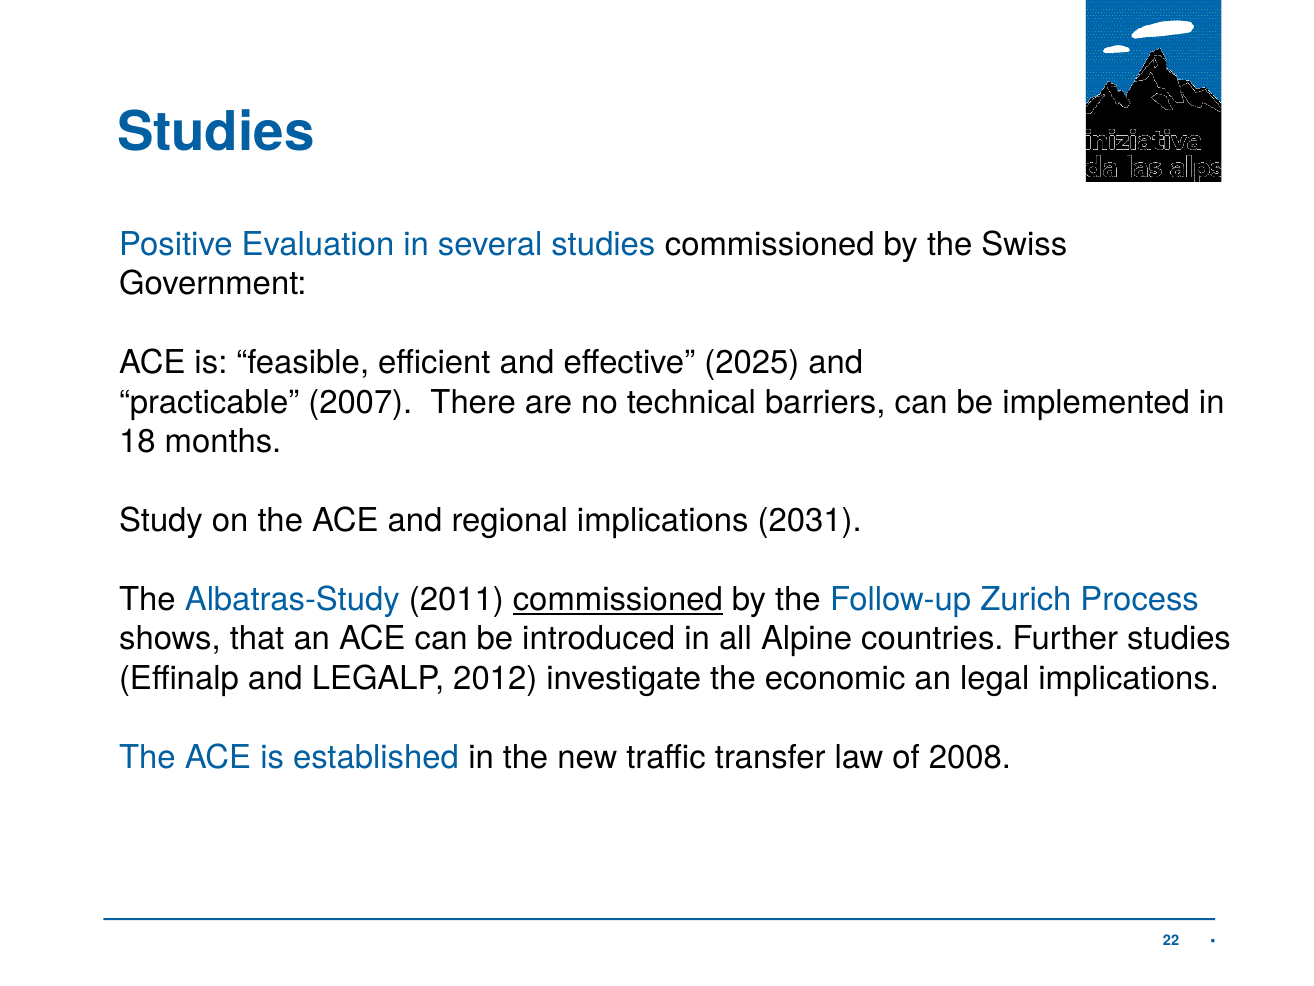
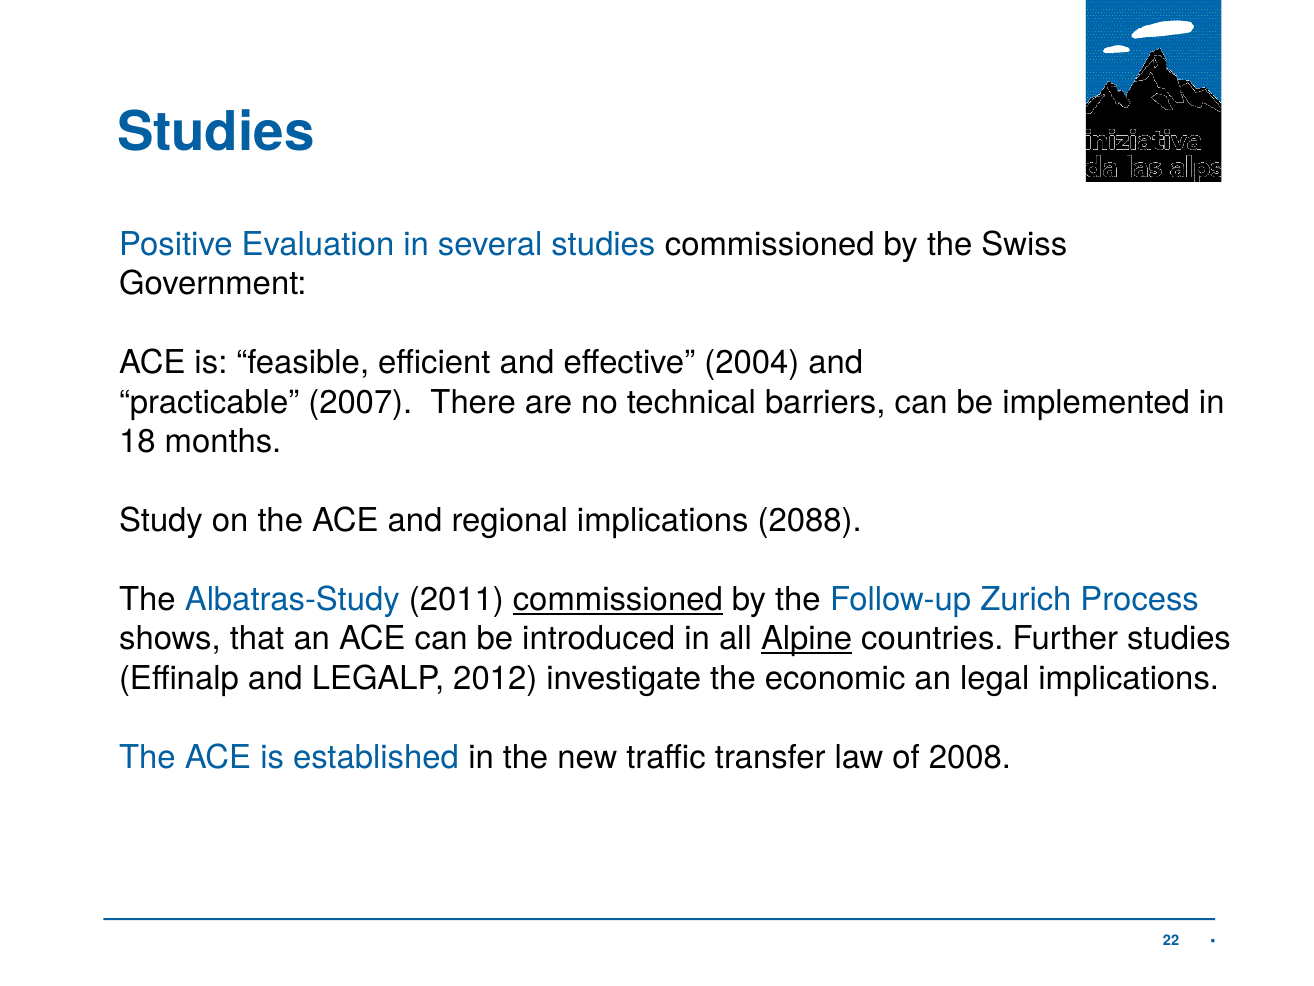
2025: 2025 -> 2004 (752, 363)
2031: 2031 -> 2088 (810, 520)
Alpine underline: none -> present (807, 639)
